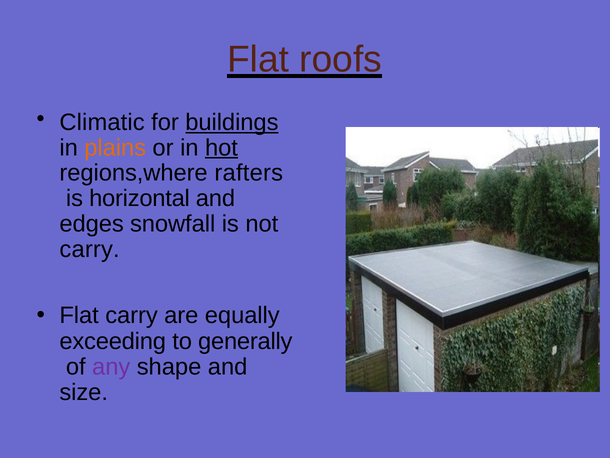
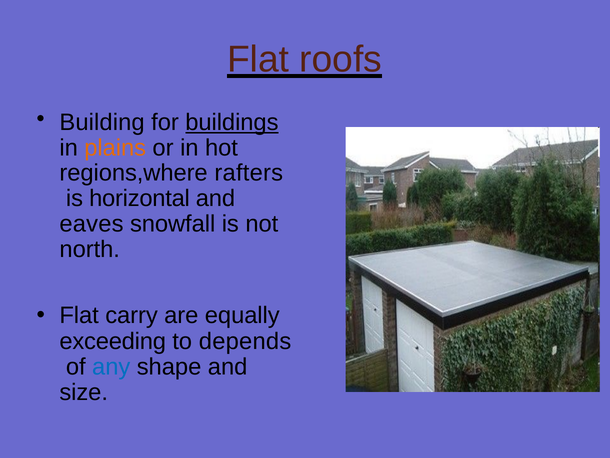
Climatic: Climatic -> Building (102, 122)
hot underline: present -> none (221, 148)
edges: edges -> eaves (91, 224)
carry: carry -> north (90, 249)
generally: generally -> depends (245, 341)
any colour: purple -> blue (111, 366)
